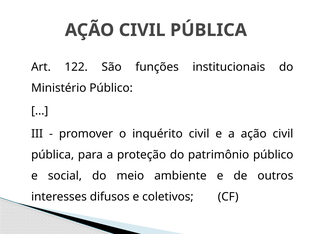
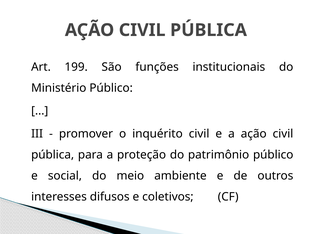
122: 122 -> 199 (76, 67)
